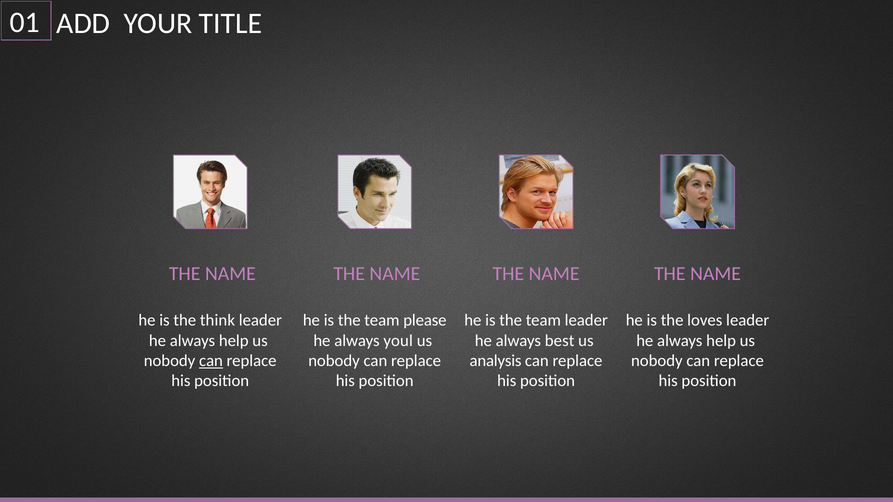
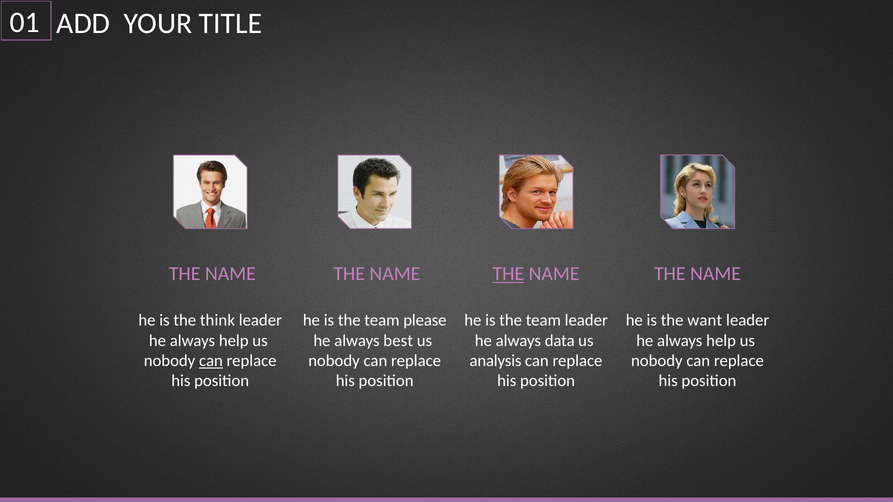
THE underline: none -> present (508, 274)
loves: loves -> want (705, 321)
youl: youl -> best (398, 341)
best: best -> data (560, 341)
